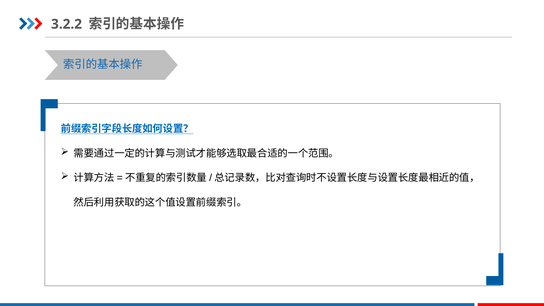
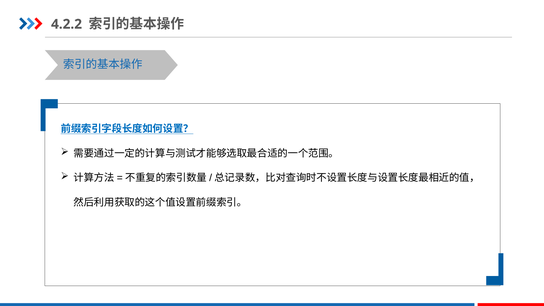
3.2.2: 3.2.2 -> 4.2.2 (67, 24)
